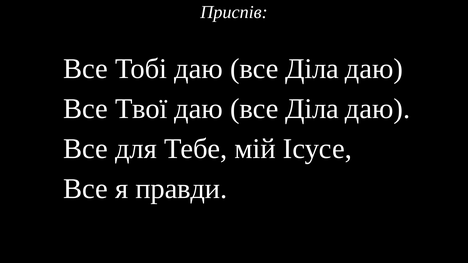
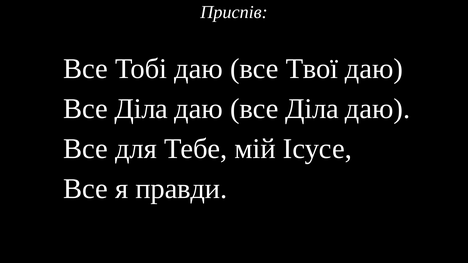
Тобі даю все Діла: Діла -> Твої (312, 69)
Твої: Твої -> Діла (141, 109)
